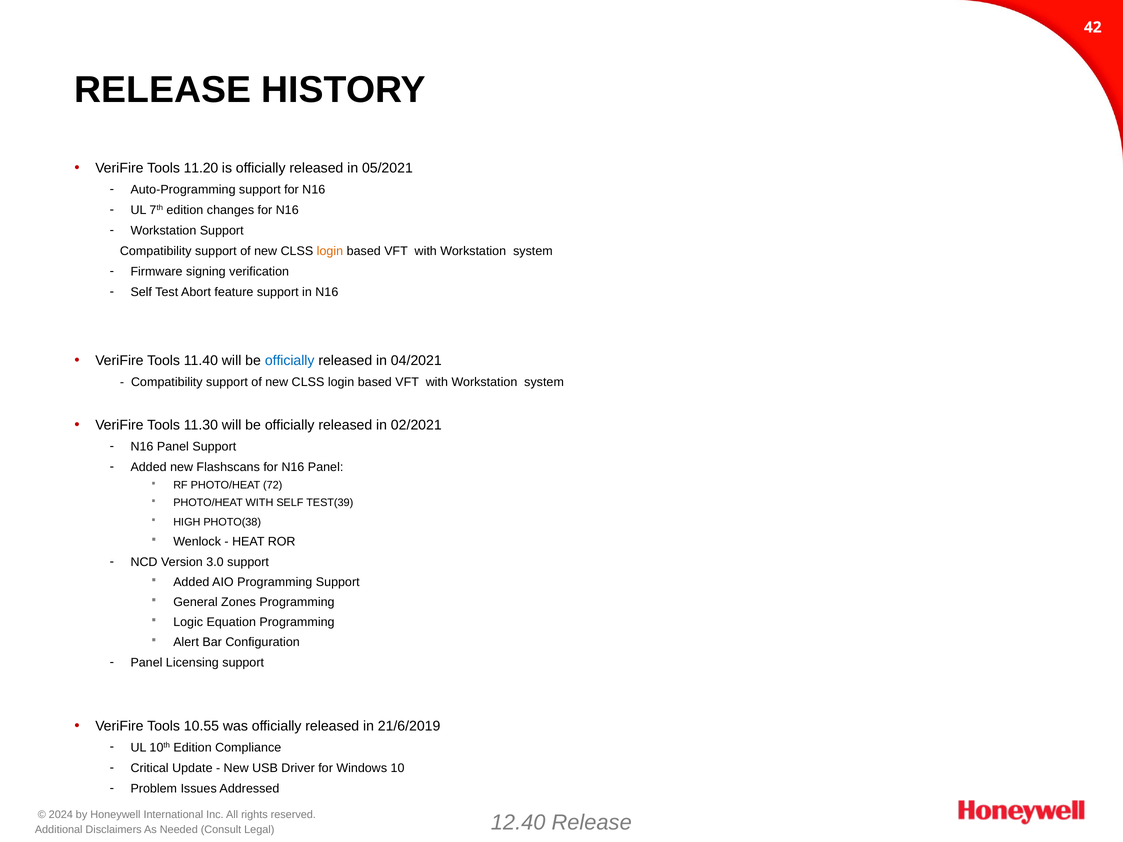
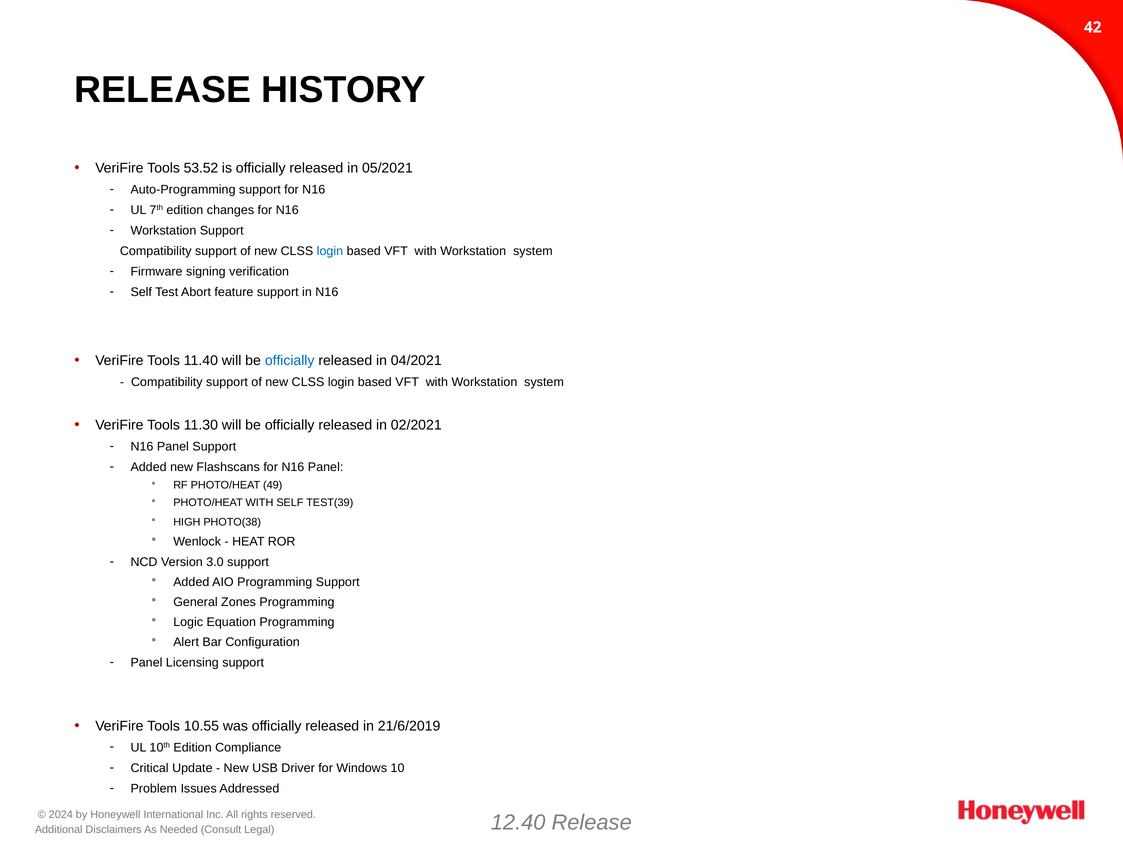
11.20: 11.20 -> 53.52 (201, 168)
login colour: orange -> blue (330, 251)
72: 72 -> 49 (273, 485)
